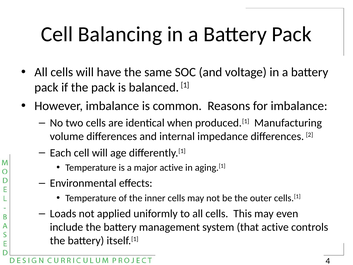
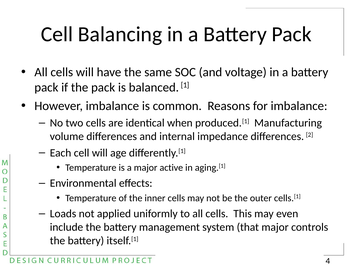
that active: active -> major (275, 227)
